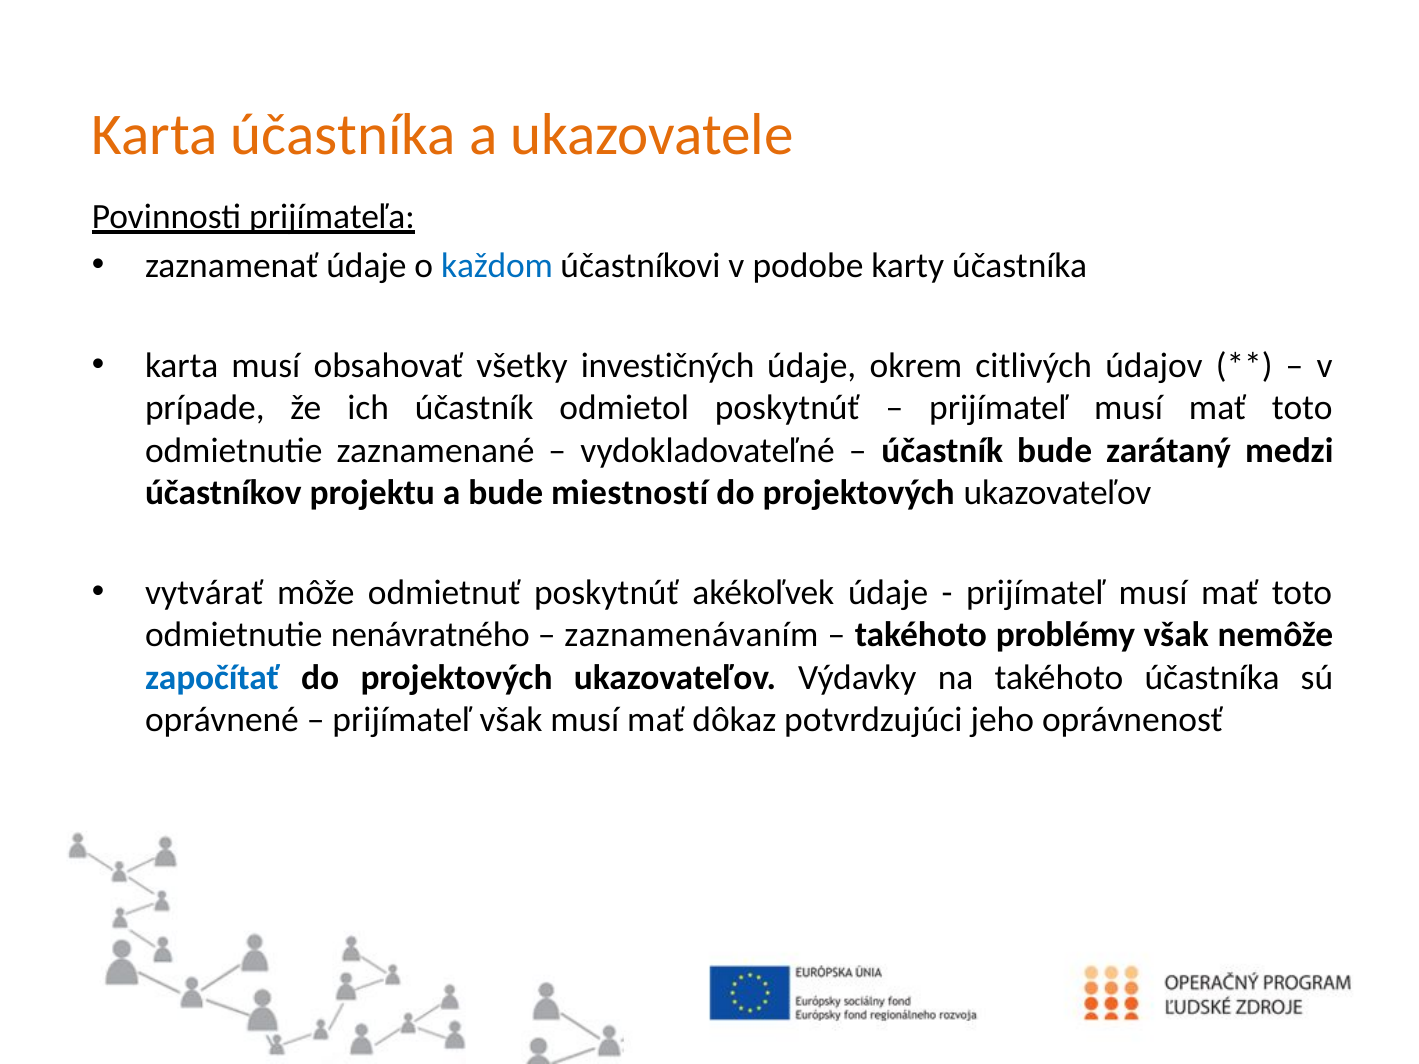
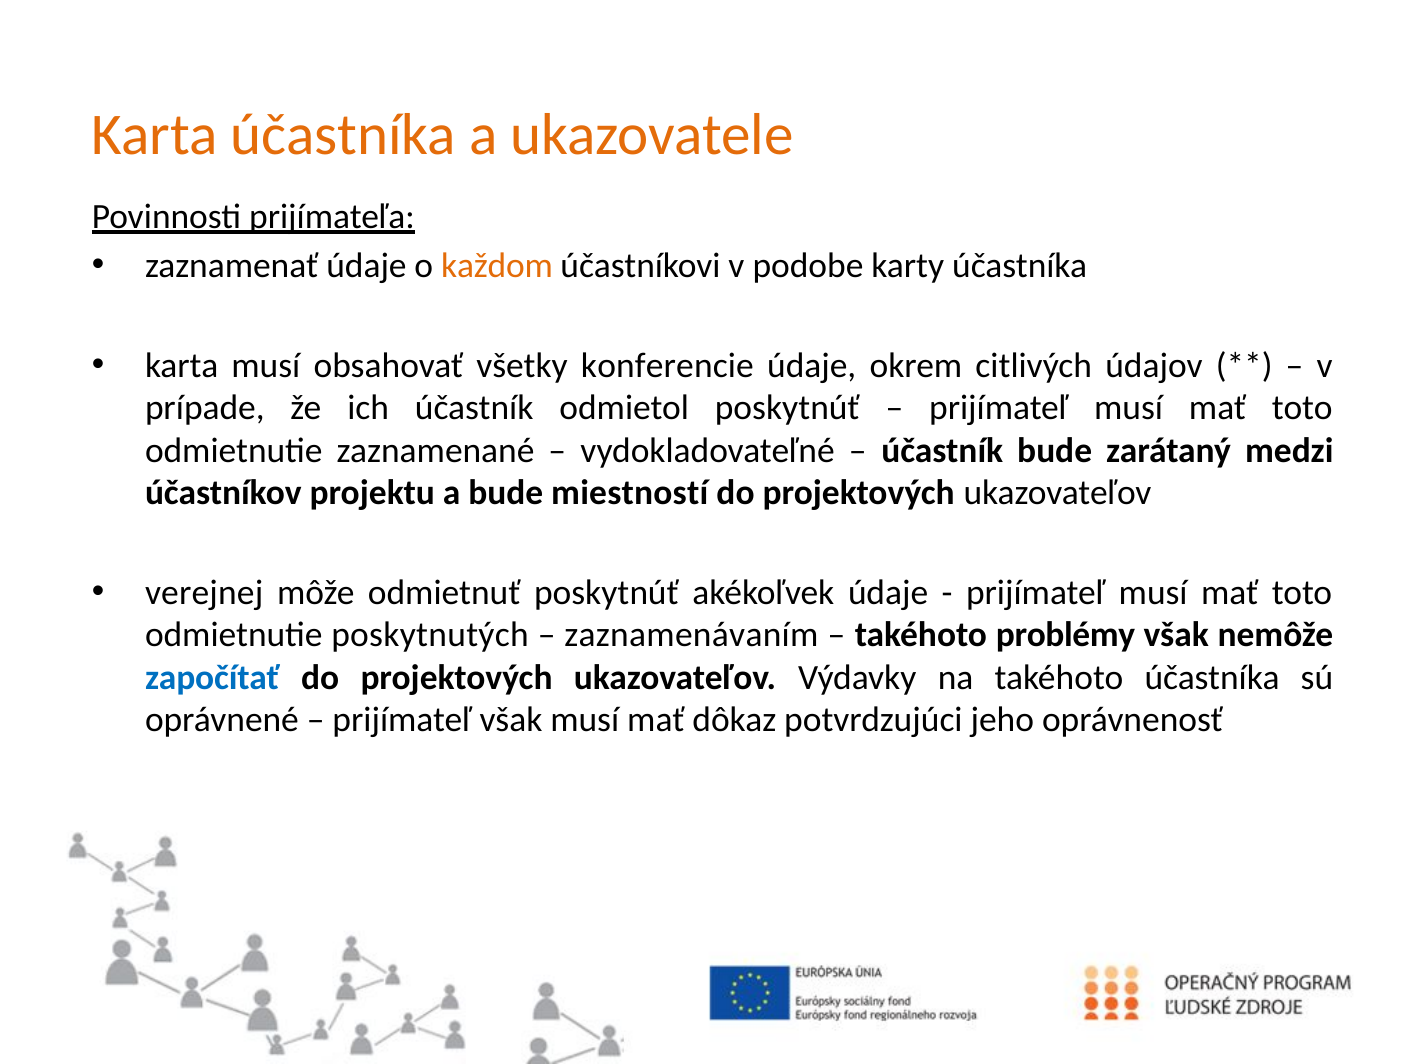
každom colour: blue -> orange (497, 266)
investičných: investičných -> konferencie (667, 366)
vytvárať: vytvárať -> verejnej (204, 593)
nenávratného: nenávratného -> poskytnutých (430, 635)
